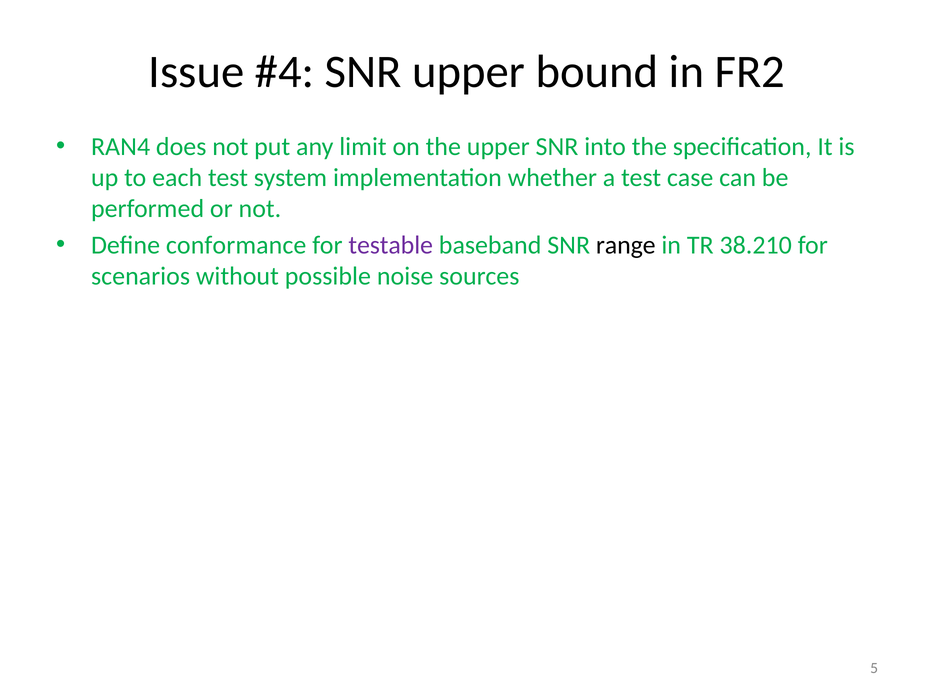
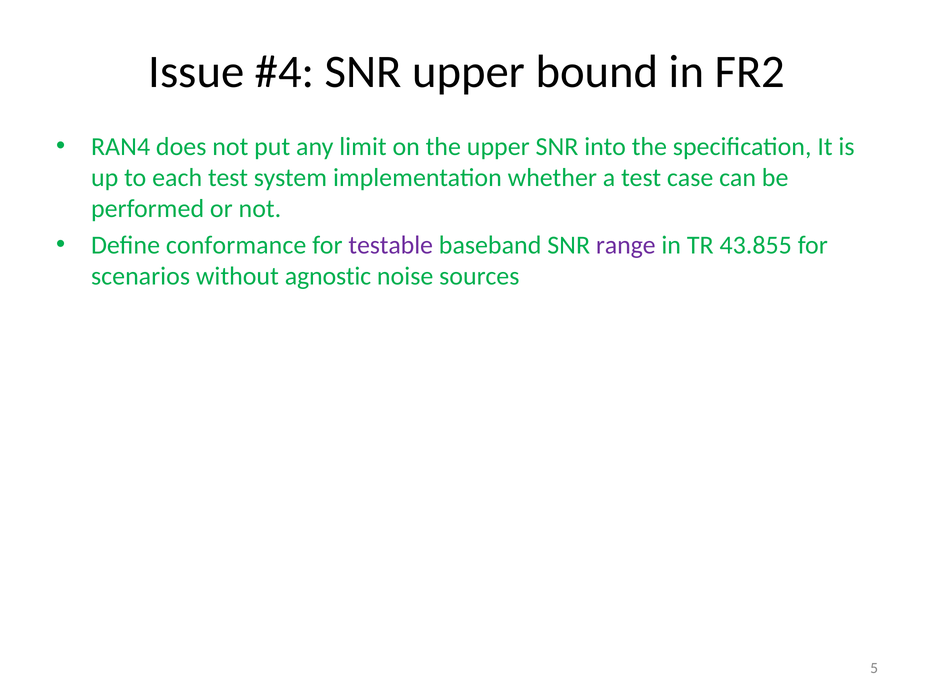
range colour: black -> purple (626, 245)
38.210: 38.210 -> 43.855 (756, 245)
possible: possible -> agnostic (328, 276)
